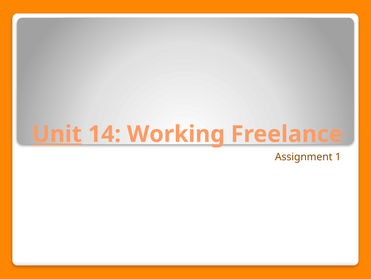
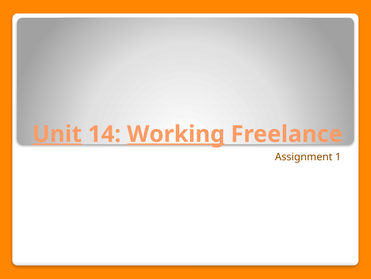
Working underline: none -> present (176, 134)
